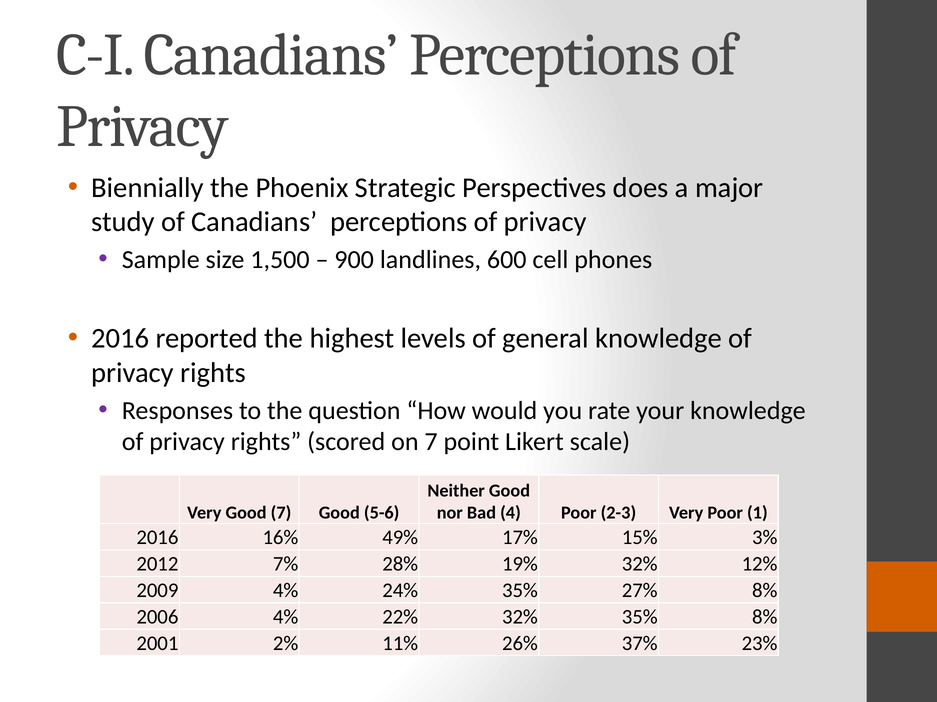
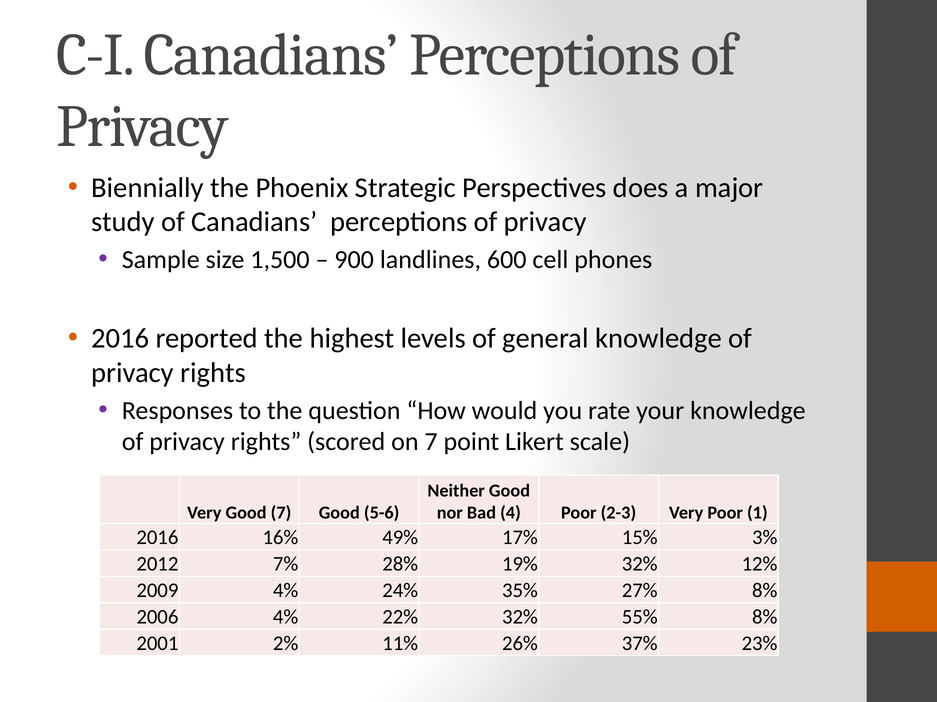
32% 35%: 35% -> 55% (640, 617)
